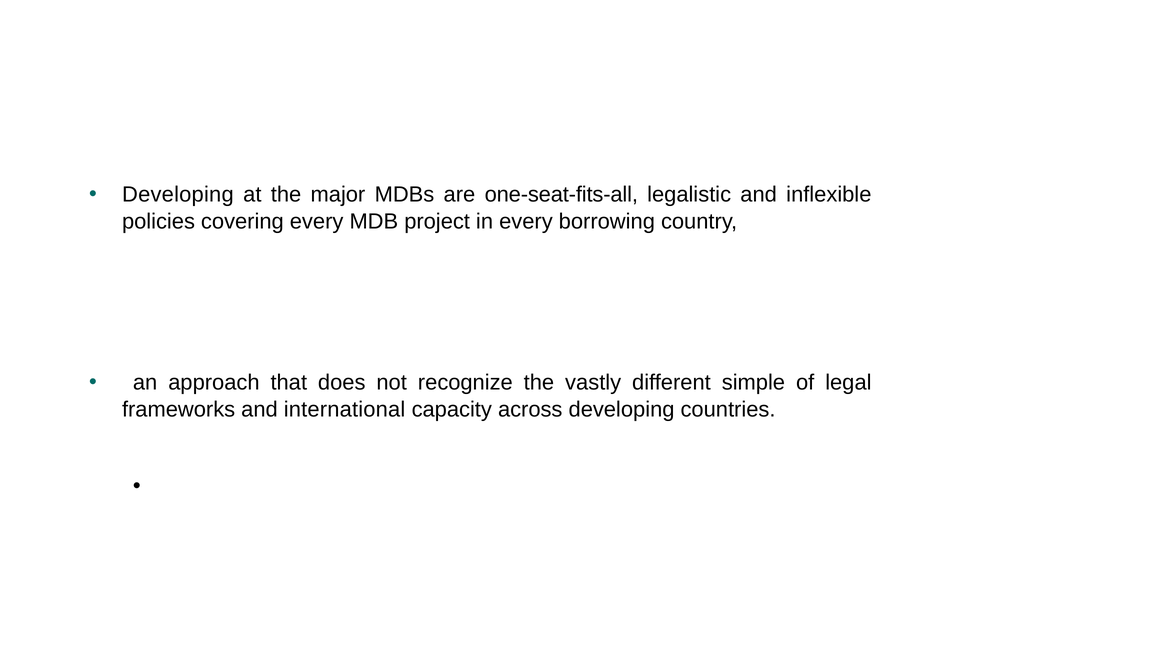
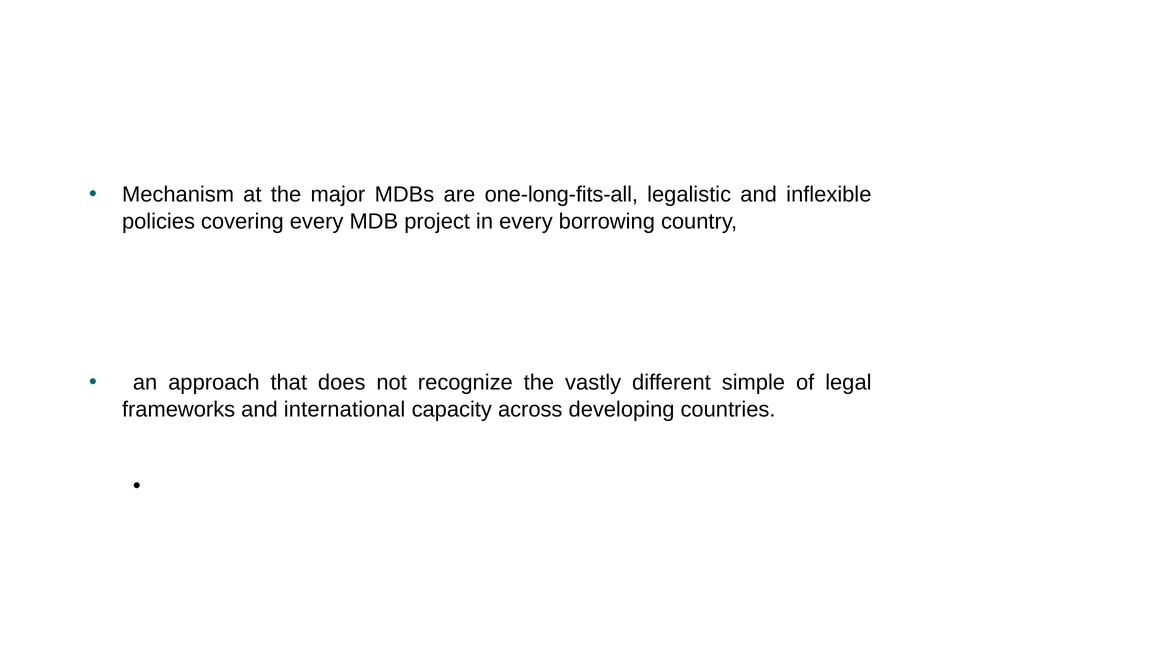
Developing: Developing -> Mechanism (178, 195)
one-seat-fits-all: one-seat-fits-all -> one-long-fits-all (561, 195)
